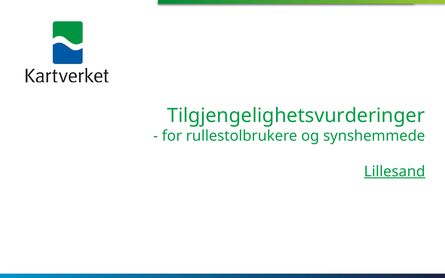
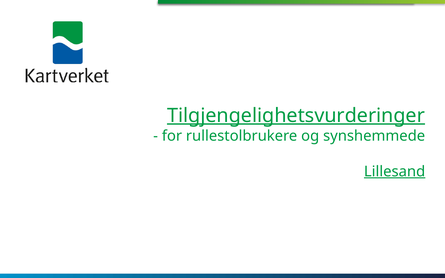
Tilgjengelighetsvurderinger underline: none -> present (296, 116)
